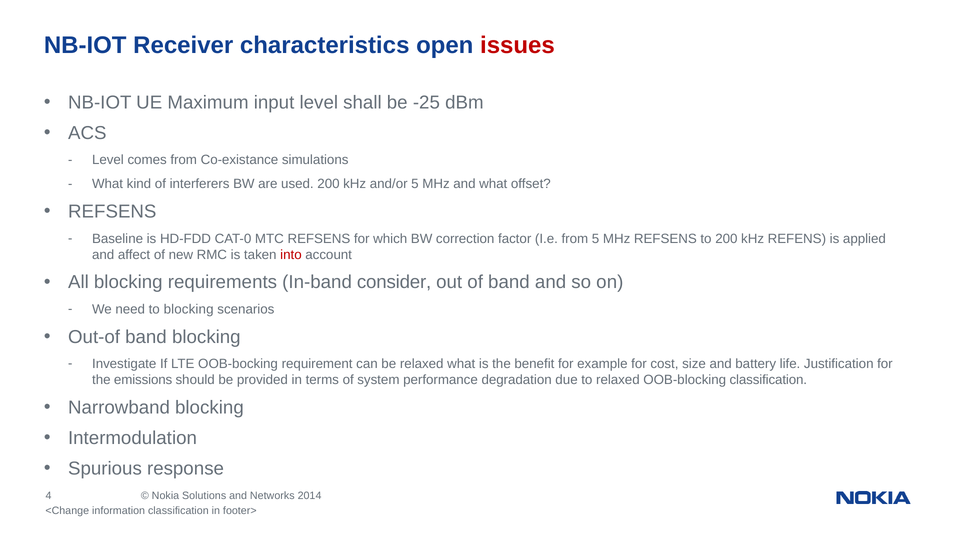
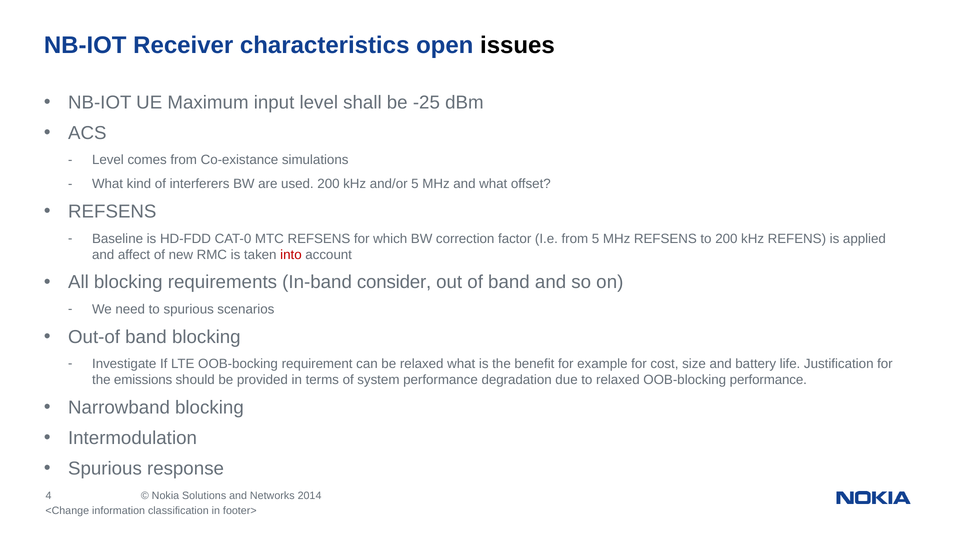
issues colour: red -> black (517, 45)
to blocking: blocking -> spurious (189, 309)
OOB-blocking classification: classification -> performance (768, 380)
